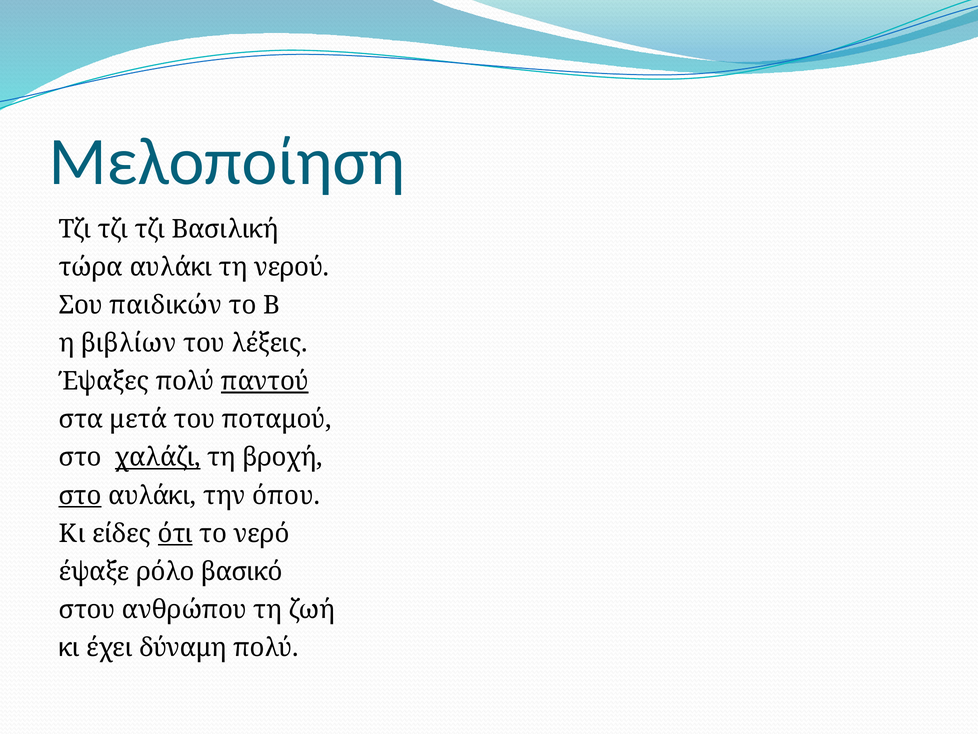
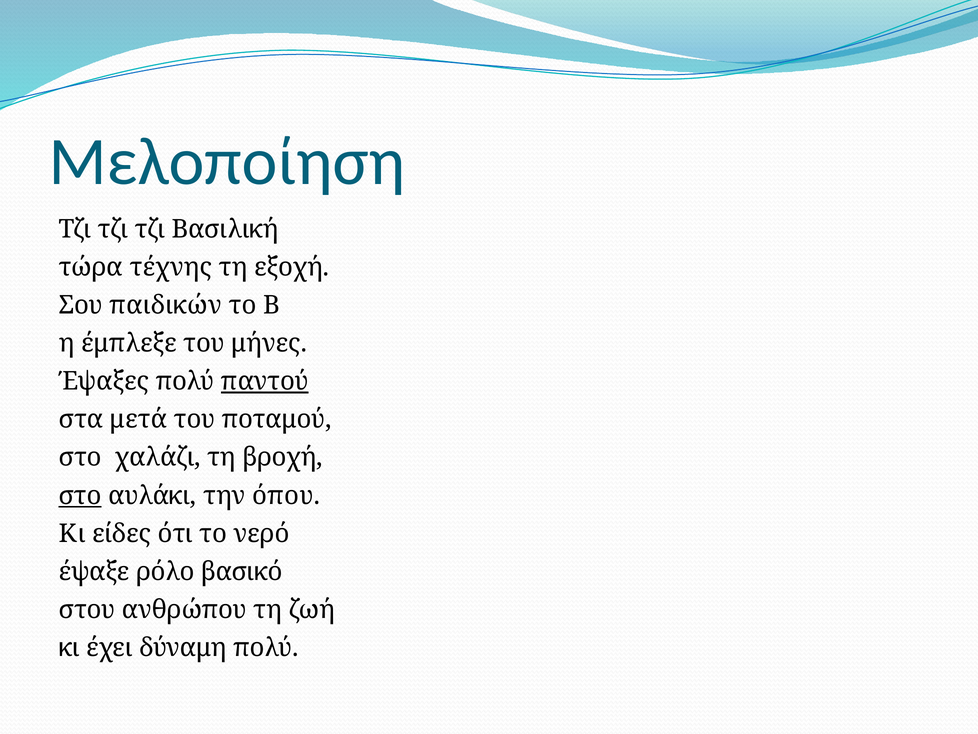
τώρα αυλάκι: αυλάκι -> τέχνης (171, 267)
νερού: νερού -> εξοχή (292, 267)
βιβλίων: βιβλίων -> έμπλεξε (129, 343)
λέξεις: λέξεις -> μήνες (269, 343)
χαλάζι underline: present -> none (158, 457)
ότι underline: present -> none (175, 533)
